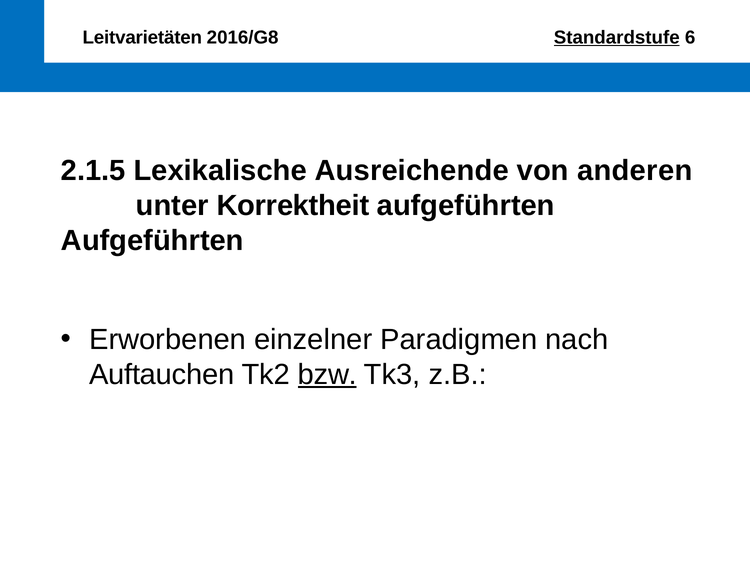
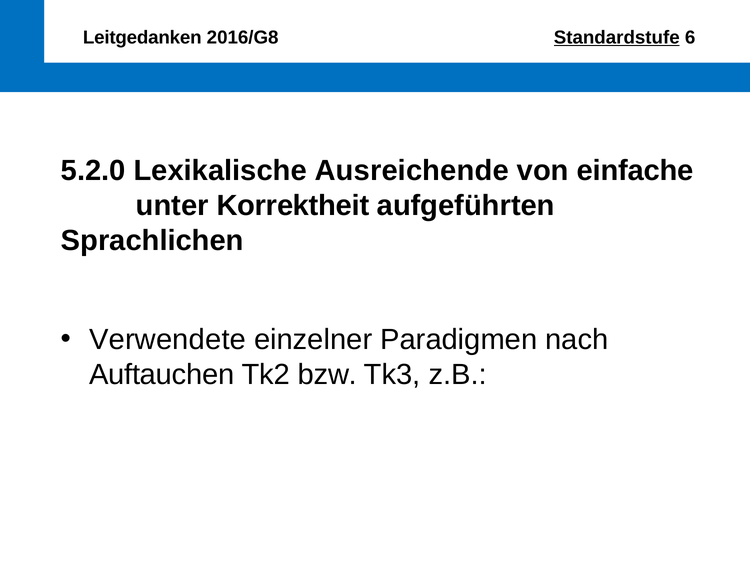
Leitvarietäten: Leitvarietäten -> Leitgedanken (142, 38)
2.1.5: 2.1.5 -> 5.2.0 (93, 171)
anderen: anderen -> einfache (635, 171)
Aufgeführten: Aufgeführten -> Sprachlichen (152, 241)
Erworbenen: Erworbenen -> Verwendete (168, 340)
bzw underline: present -> none (327, 375)
